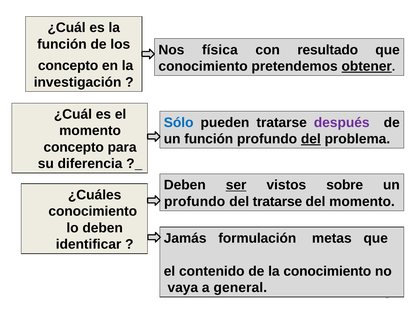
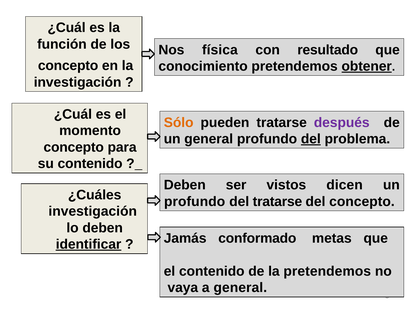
Sólo colour: blue -> orange (179, 123)
un función: función -> general (209, 139)
su diferencia: diferencia -> contenido (90, 164)
ser underline: present -> none (236, 185)
sobre: sobre -> dicen (345, 185)
del momento: momento -> concepto (362, 202)
conocimiento: conocimiento -> investigación (93, 211)
formulación: formulación -> conformado (257, 238)
identificar underline: none -> present (89, 244)
la conocimiento: conocimiento -> pretendemos (327, 271)
